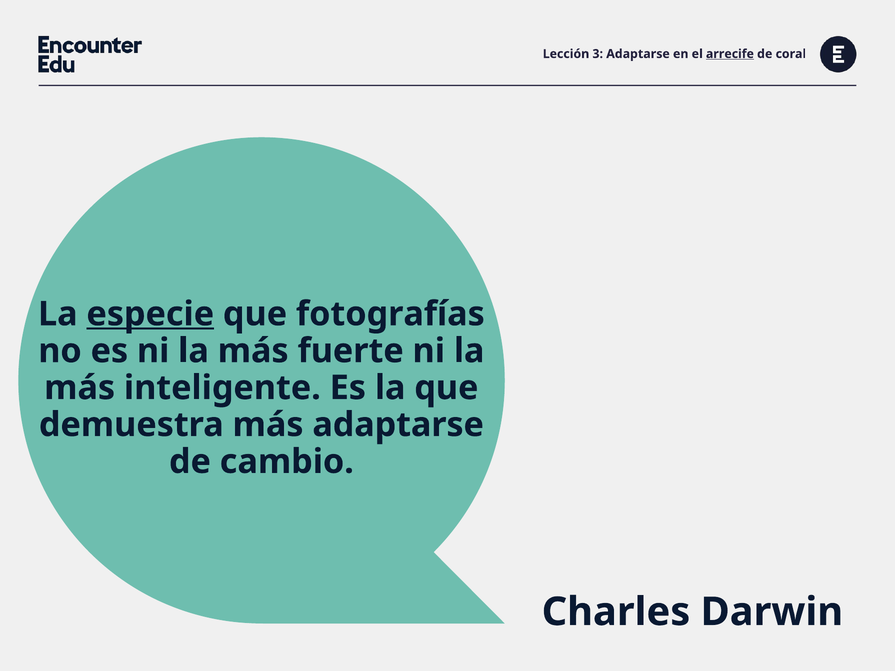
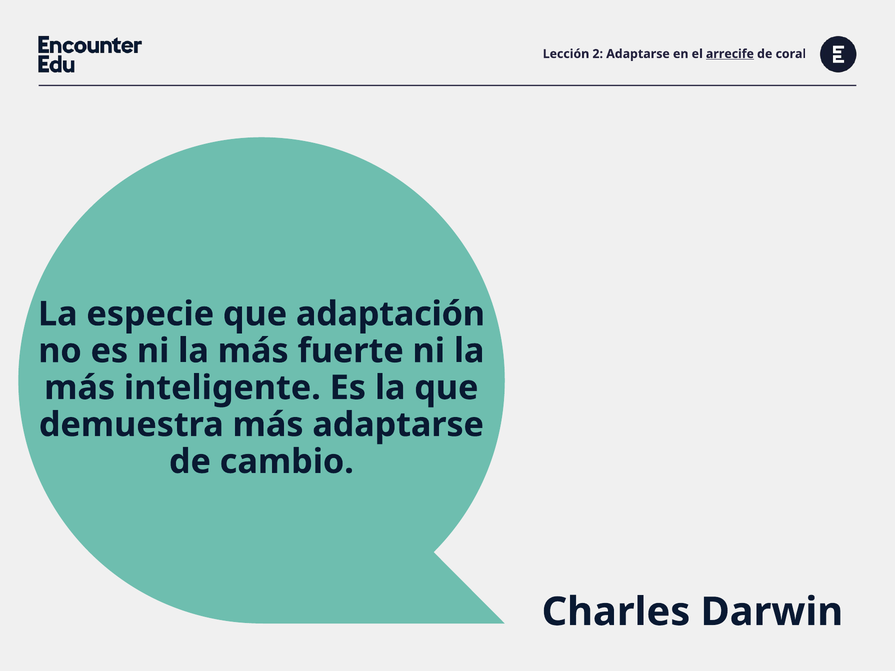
3: 3 -> 2 (598, 54)
especie underline: present -> none (150, 314)
fotografías: fotografías -> adaptación (390, 314)
